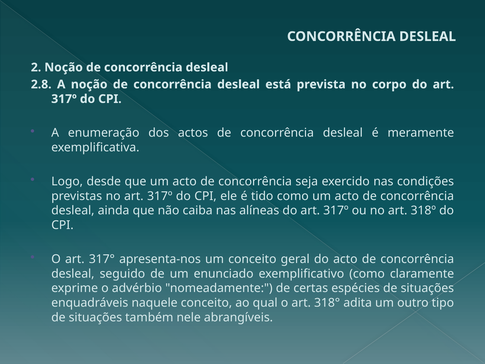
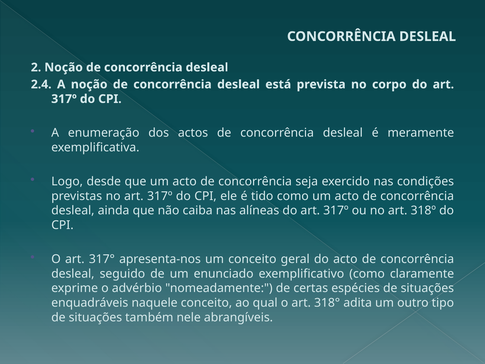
2.8: 2.8 -> 2.4 (41, 84)
